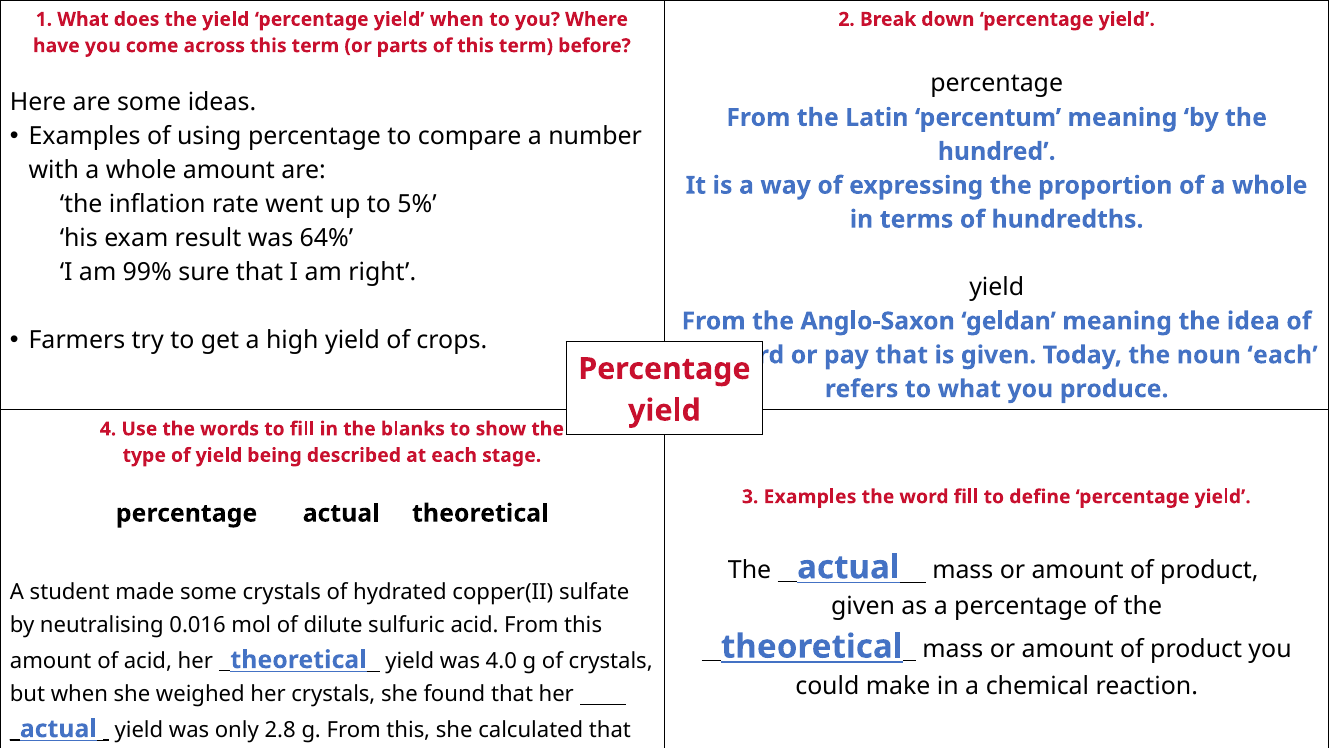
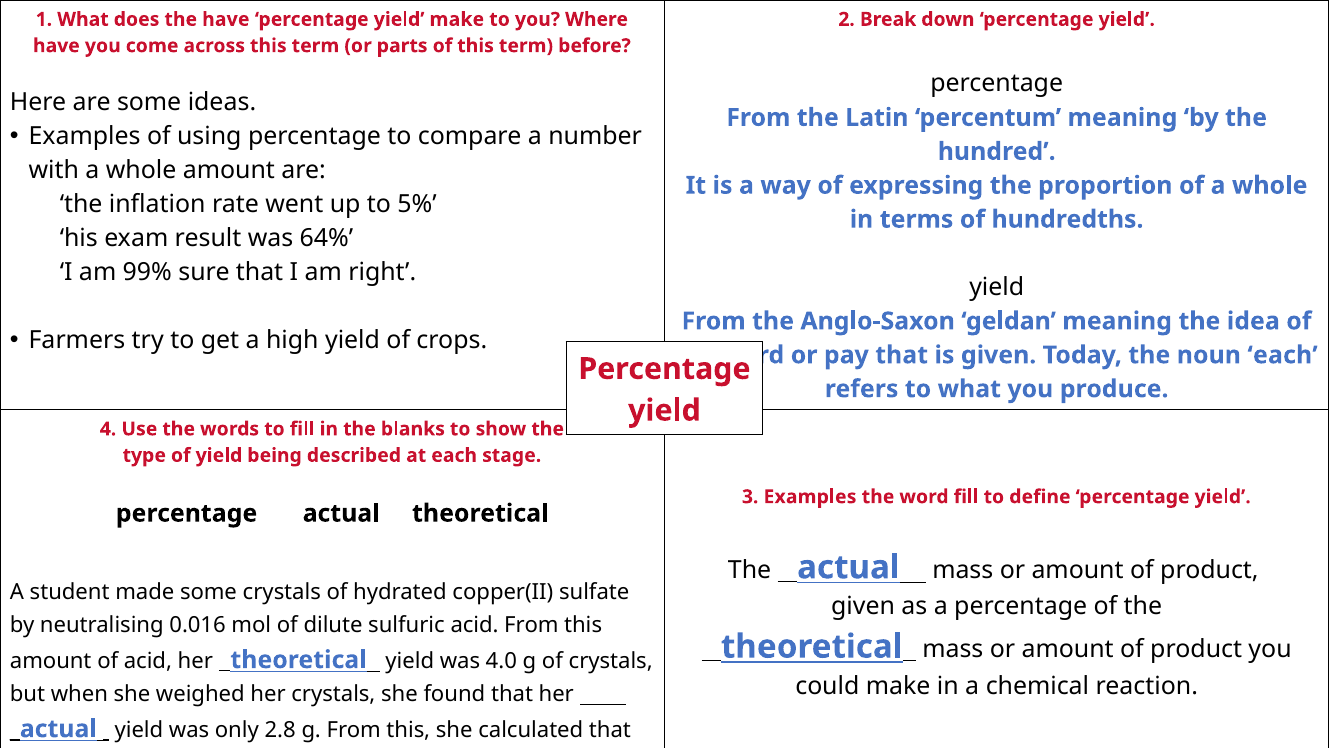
the yield: yield -> have (226, 19)
yield when: when -> make (457, 19)
